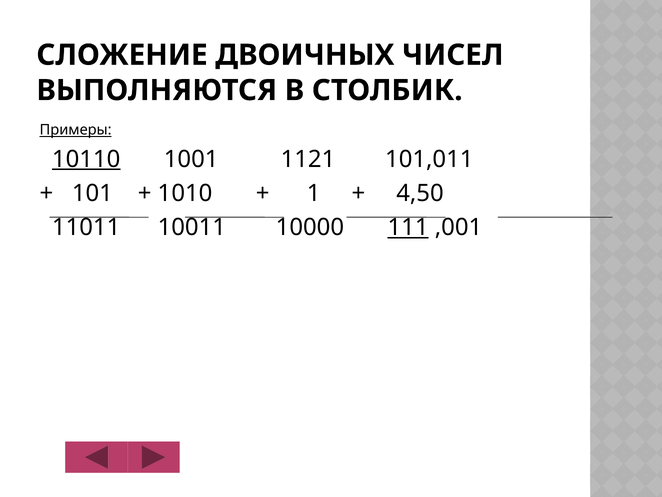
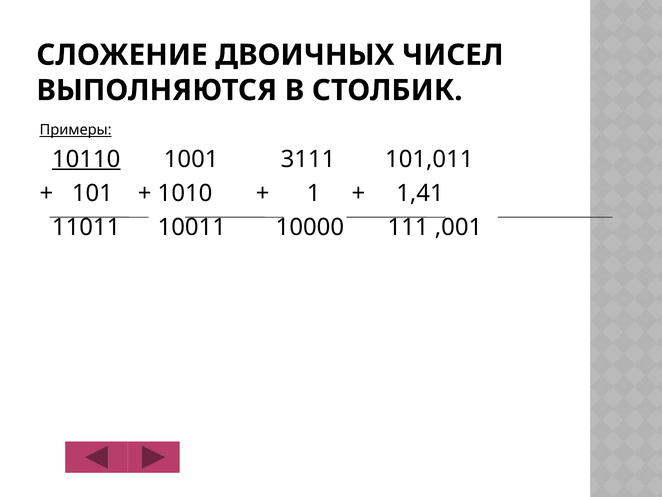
1121: 1121 -> 3111 (308, 159)
4,50: 4,50 -> 1,41 (420, 193)
111 underline: present -> none (408, 227)
